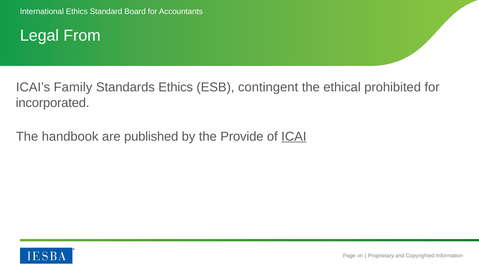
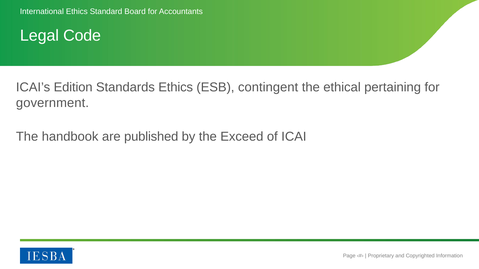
From: From -> Code (82, 36)
Family: Family -> Edition (73, 88)
prohibited: prohibited -> pertaining (393, 88)
incorporated: incorporated -> government (52, 103)
Provide: Provide -> Exceed (242, 137)
ICAI underline: present -> none (294, 137)
